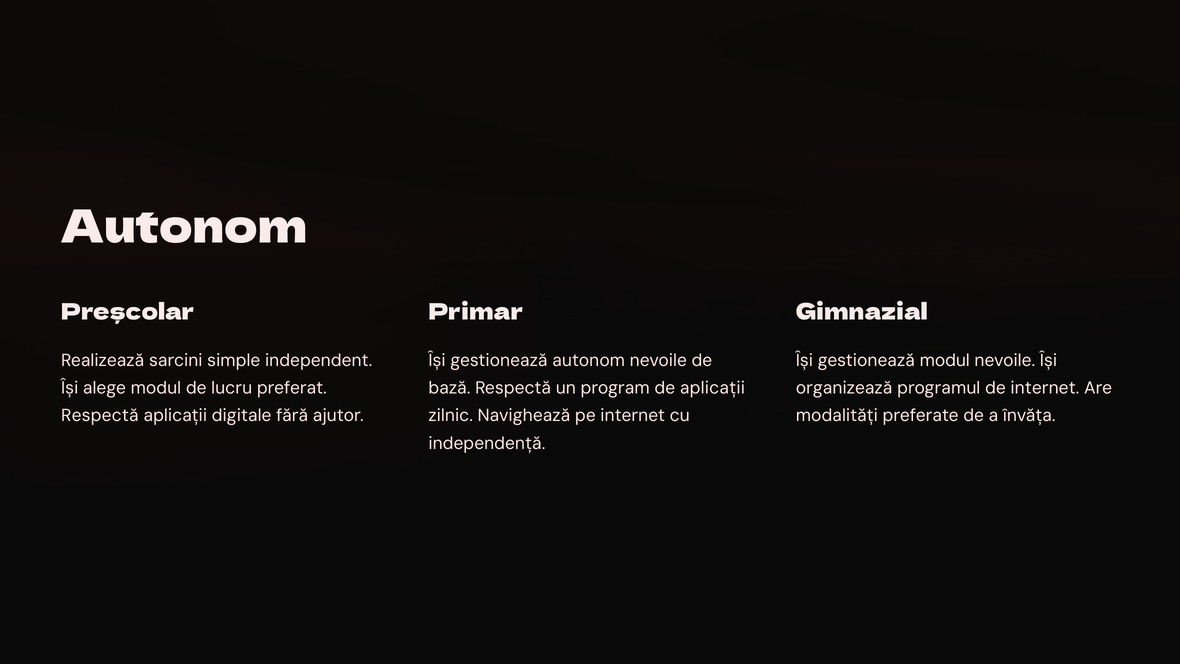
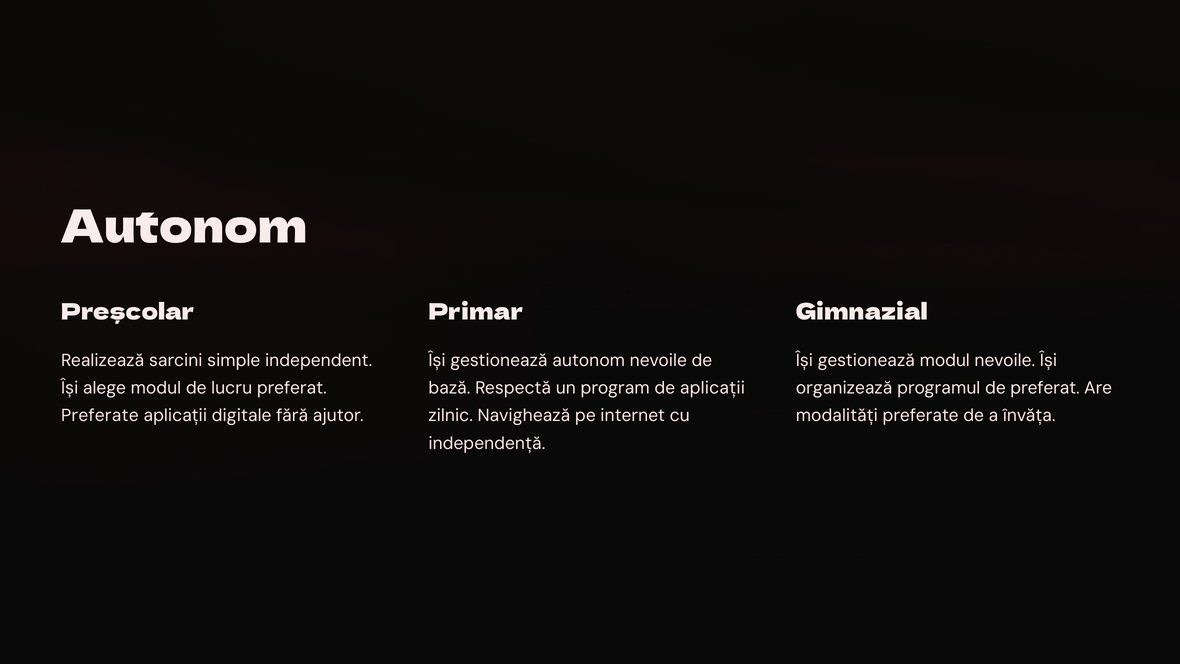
de internet: internet -> preferat (1045, 388)
Respectă: Respectă -> Preferate (100, 416)
